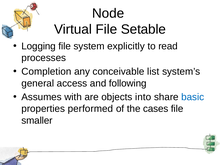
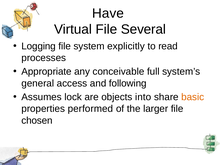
Node: Node -> Have (108, 13)
Setable: Setable -> Several (143, 29)
Completion: Completion -> Appropriate (46, 72)
list: list -> full (153, 72)
with: with -> lock (73, 97)
basic colour: blue -> orange (193, 97)
cases: cases -> larger (156, 109)
smaller: smaller -> chosen (37, 120)
